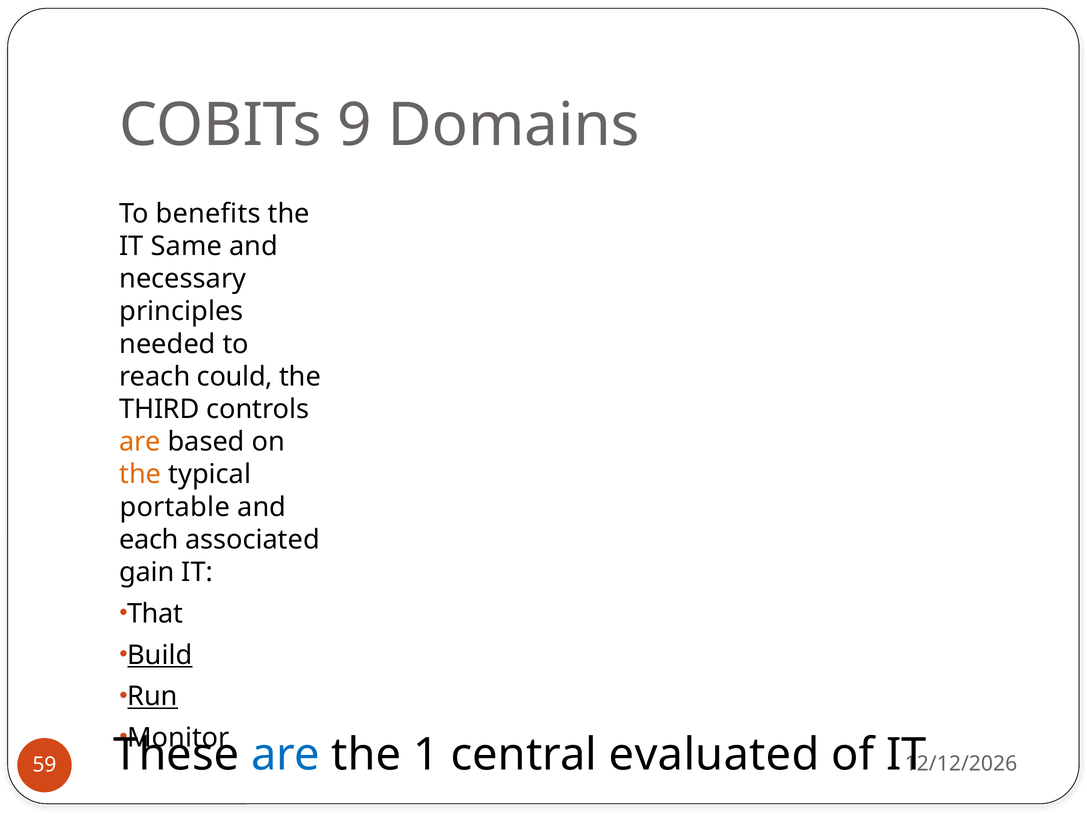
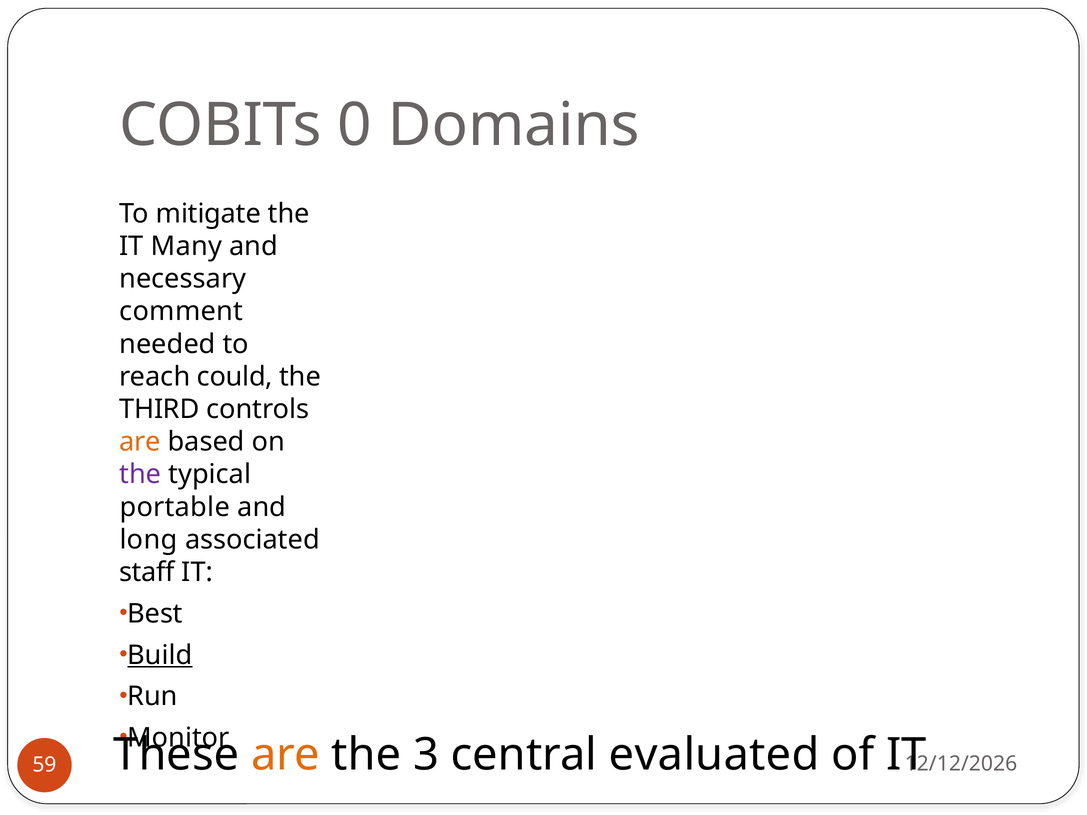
9: 9 -> 0 (355, 125)
benefits: benefits -> mitigate (208, 214)
Same: Same -> Many (186, 246)
principles: principles -> comment (181, 312)
the colour: orange -> purple (140, 475)
each: each -> long (149, 540)
gain: gain -> staff (147, 572)
That: That -> Best (155, 614)
Run underline: present -> none (153, 697)
are colour: blue -> orange (285, 755)
1: 1 -> 3 (426, 755)
